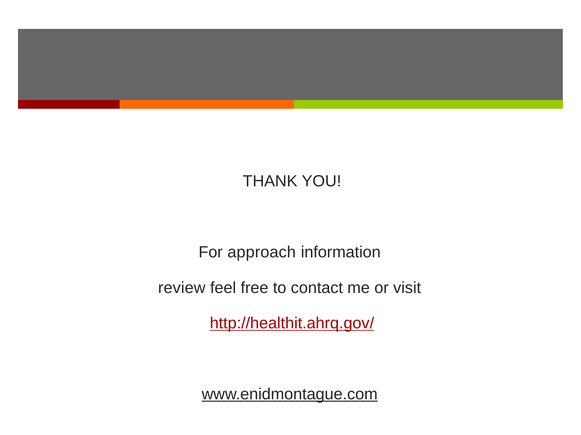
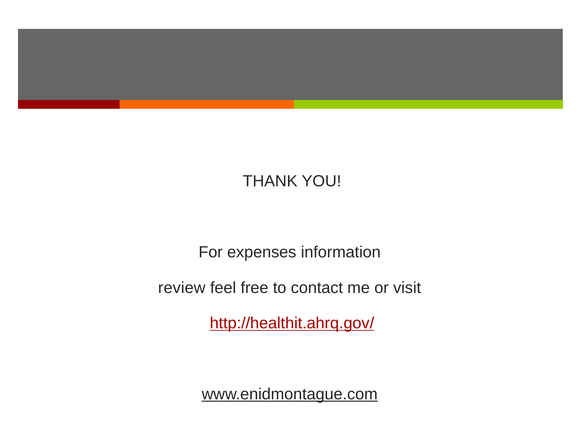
approach: approach -> expenses (262, 253)
